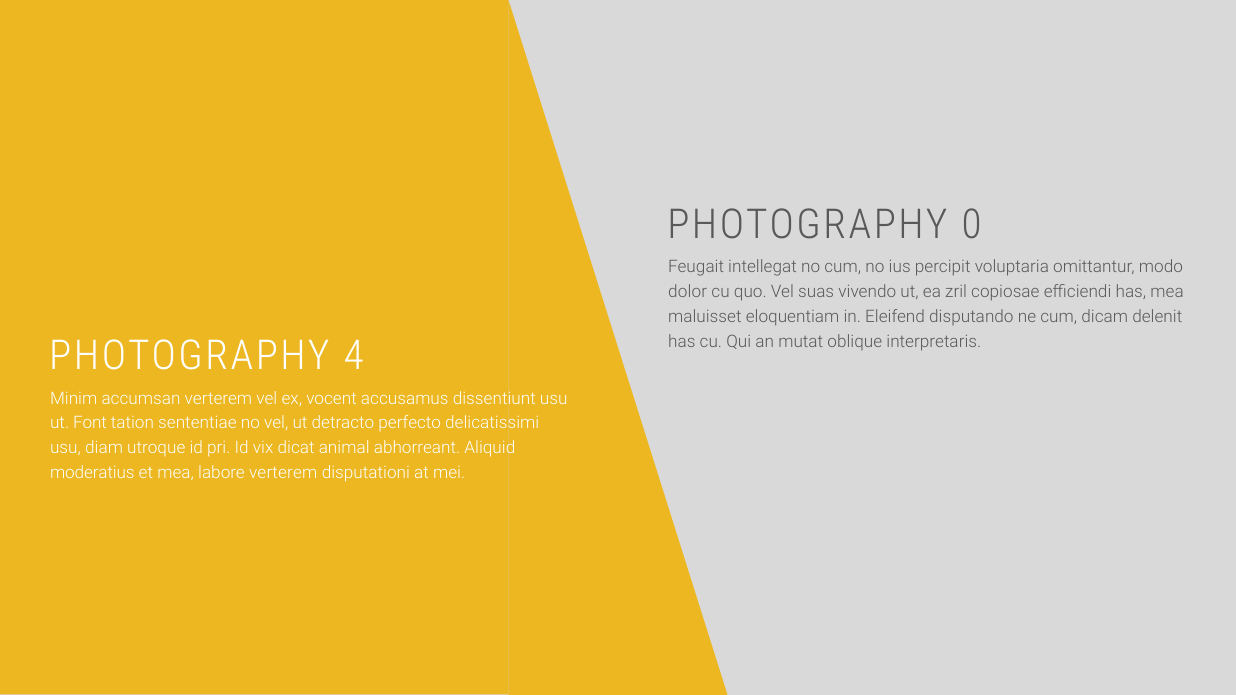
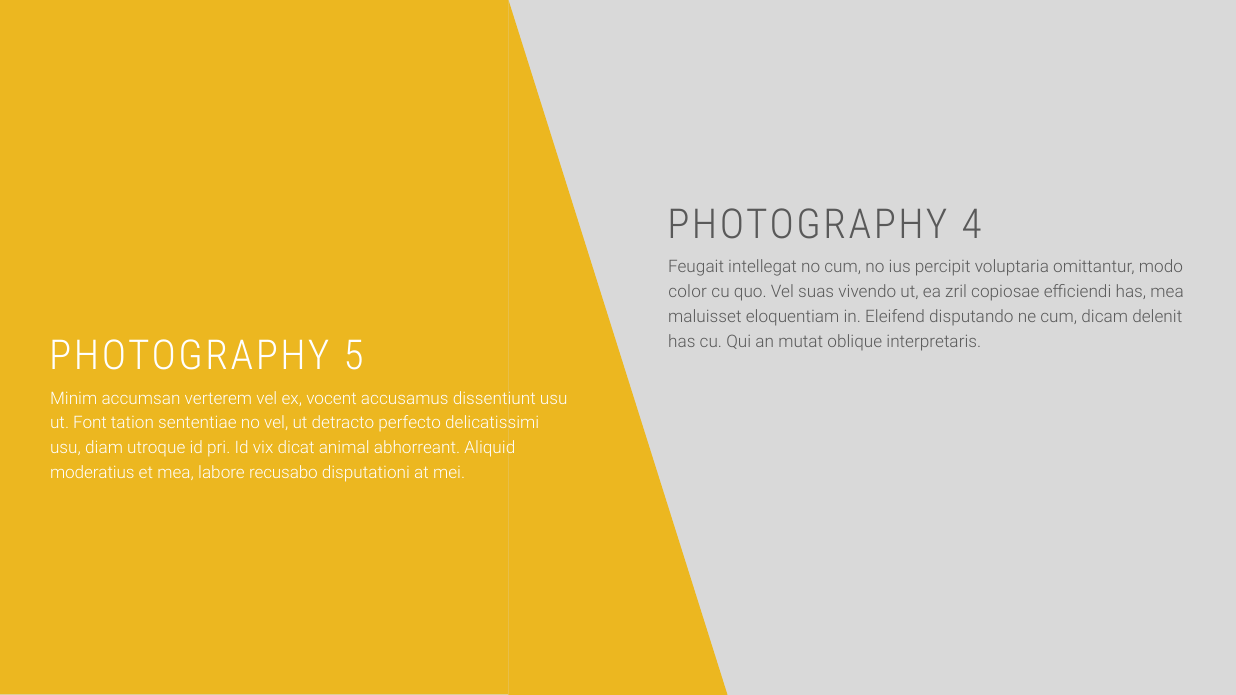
0: 0 -> 4 (972, 225)
dolor: dolor -> color (688, 292)
4: 4 -> 5 (354, 356)
labore verterem: verterem -> recusabo (283, 473)
